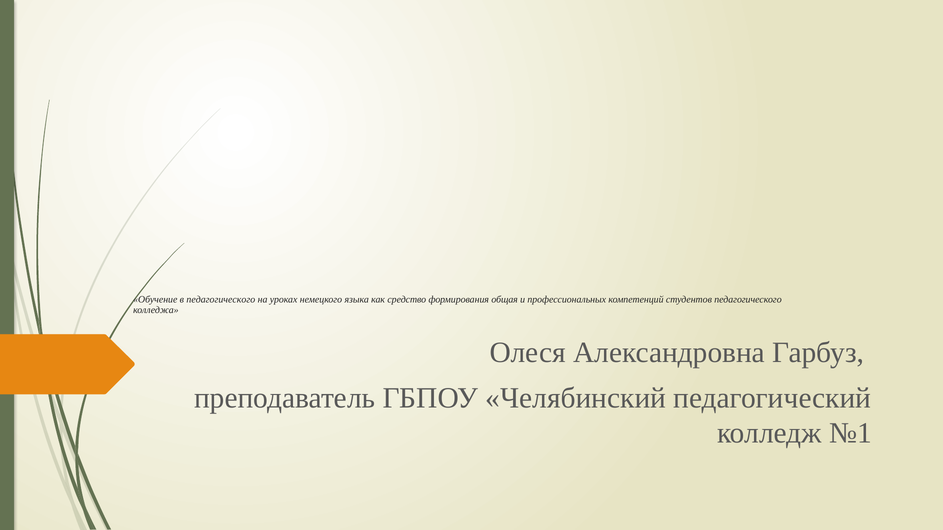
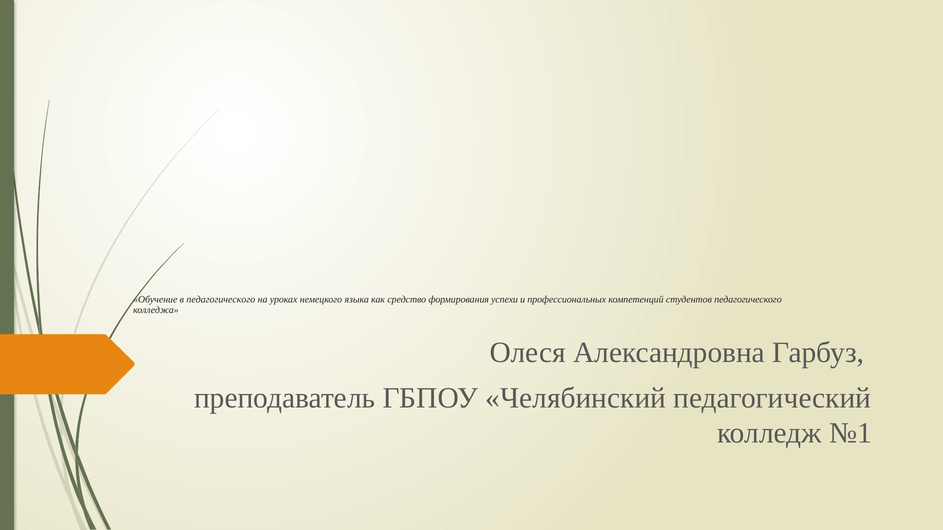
общая: общая -> успехи (505, 300)
